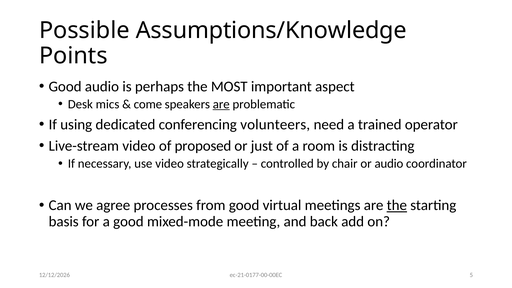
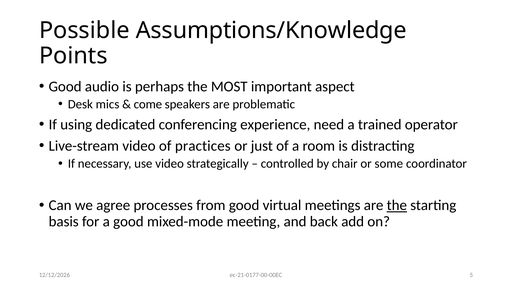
are underline: present -> none (221, 104)
volunteers: volunteers -> experience (275, 125)
proposed: proposed -> practices (203, 146)
or audio: audio -> some (389, 164)
